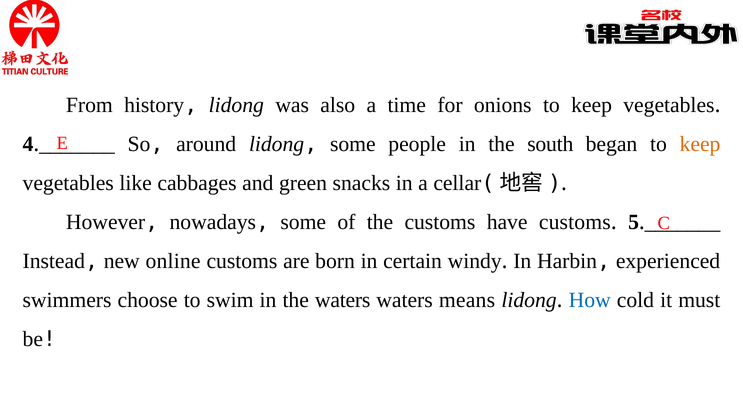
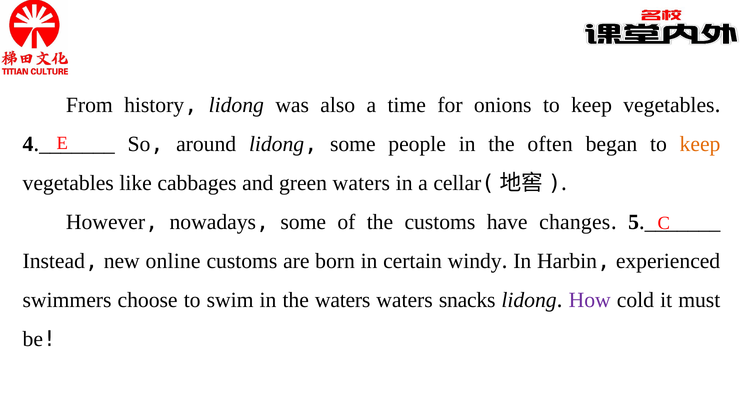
south: south -> often (550, 144)
green snacks: snacks -> waters (361, 183)
have customs: customs -> changes (575, 222)
means: means -> snacks (467, 300)
How colour: blue -> purple (590, 300)
